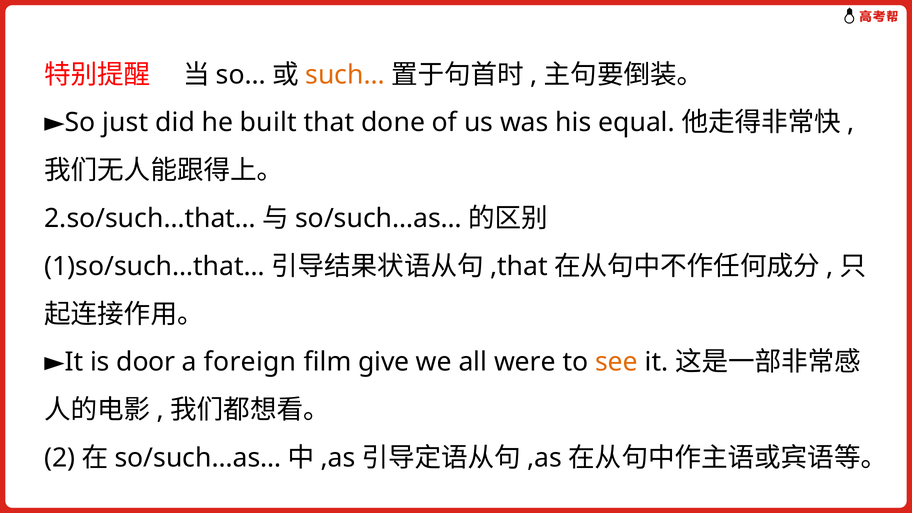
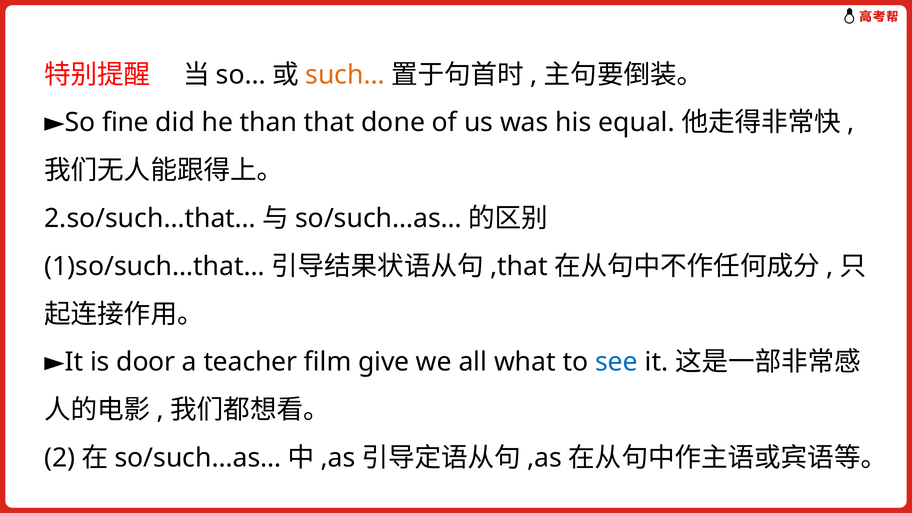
just: just -> fine (125, 123)
built: built -> than (268, 123)
foreign: foreign -> teacher (250, 362)
were: were -> what (525, 362)
see colour: orange -> blue (617, 362)
